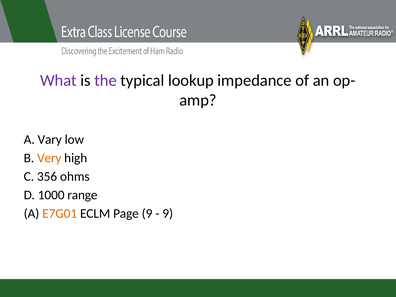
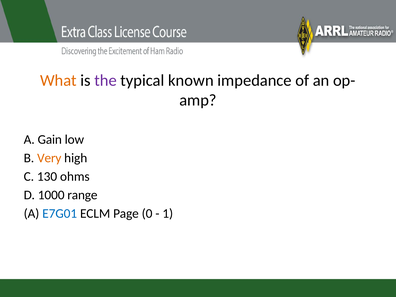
What colour: purple -> orange (58, 80)
lookup: lookup -> known (191, 80)
Vary: Vary -> Gain (50, 139)
356: 356 -> 130 (47, 176)
E7G01 colour: orange -> blue (60, 213)
Page 9: 9 -> 0 (147, 213)
9: 9 -> 1 (168, 213)
